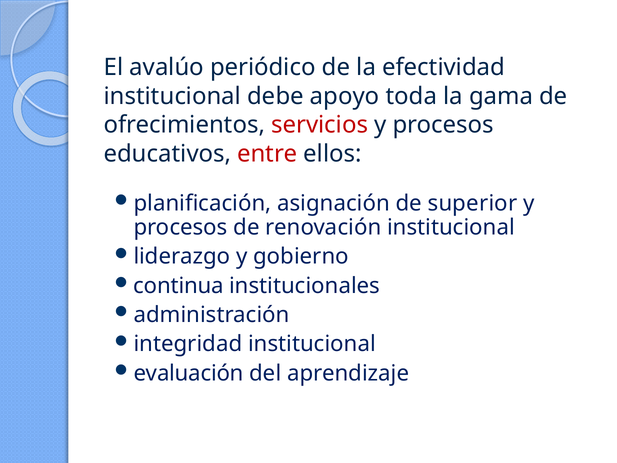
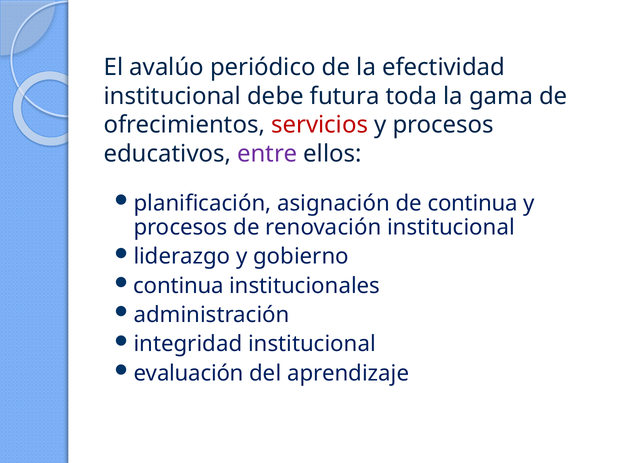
apoyo: apoyo -> futura (345, 96)
entre colour: red -> purple (267, 154)
de superior: superior -> continua (473, 203)
